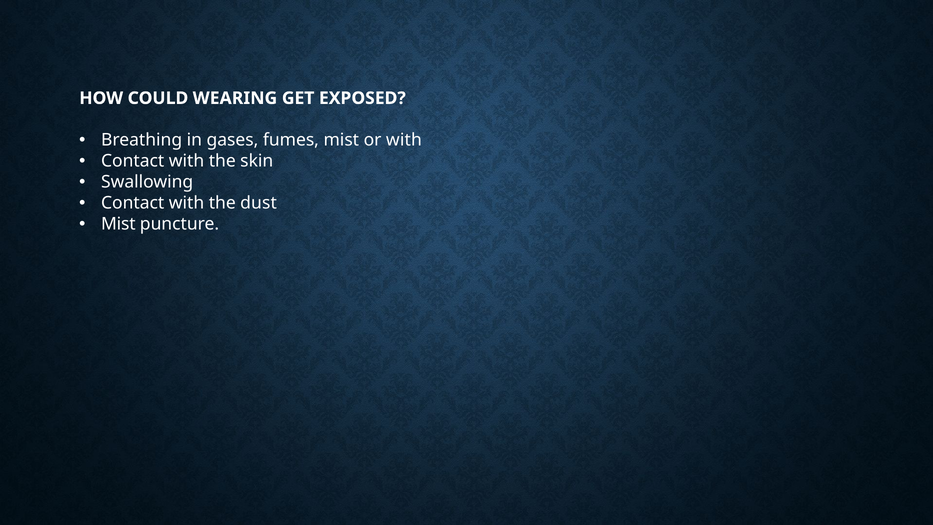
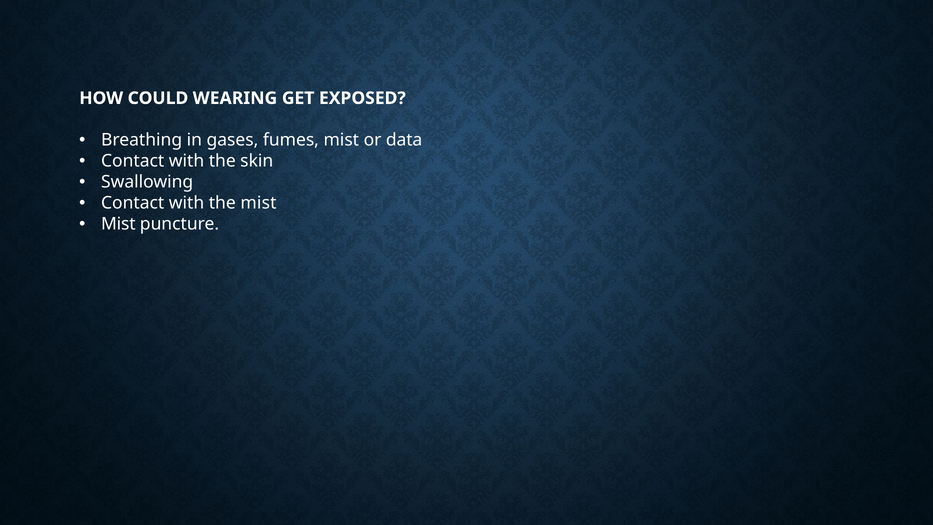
or with: with -> data (404, 140)
the dust: dust -> mist (259, 203)
